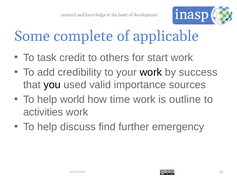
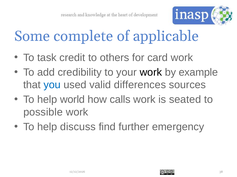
start: start -> card (158, 58)
success: success -> example (198, 73)
you colour: black -> blue (52, 85)
importance: importance -> differences (140, 85)
time: time -> calls (120, 100)
outline: outline -> seated (185, 100)
activities: activities -> possible (43, 113)
